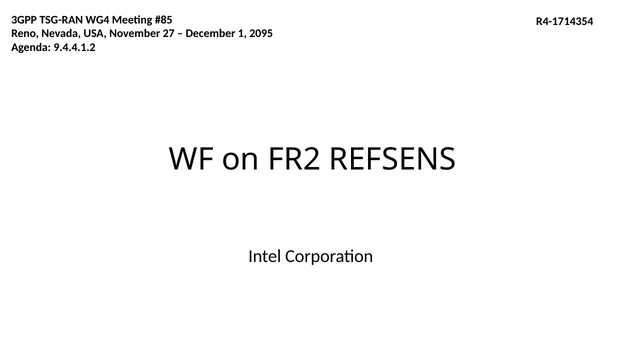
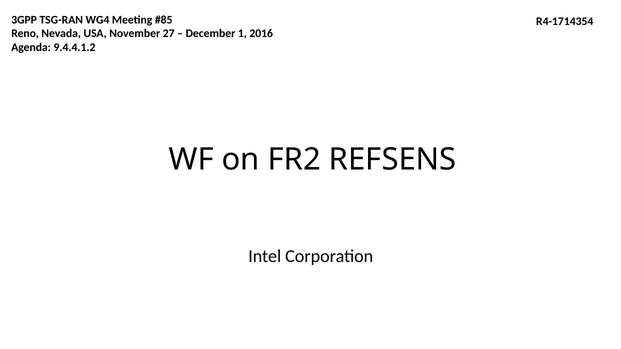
2095: 2095 -> 2016 (261, 34)
